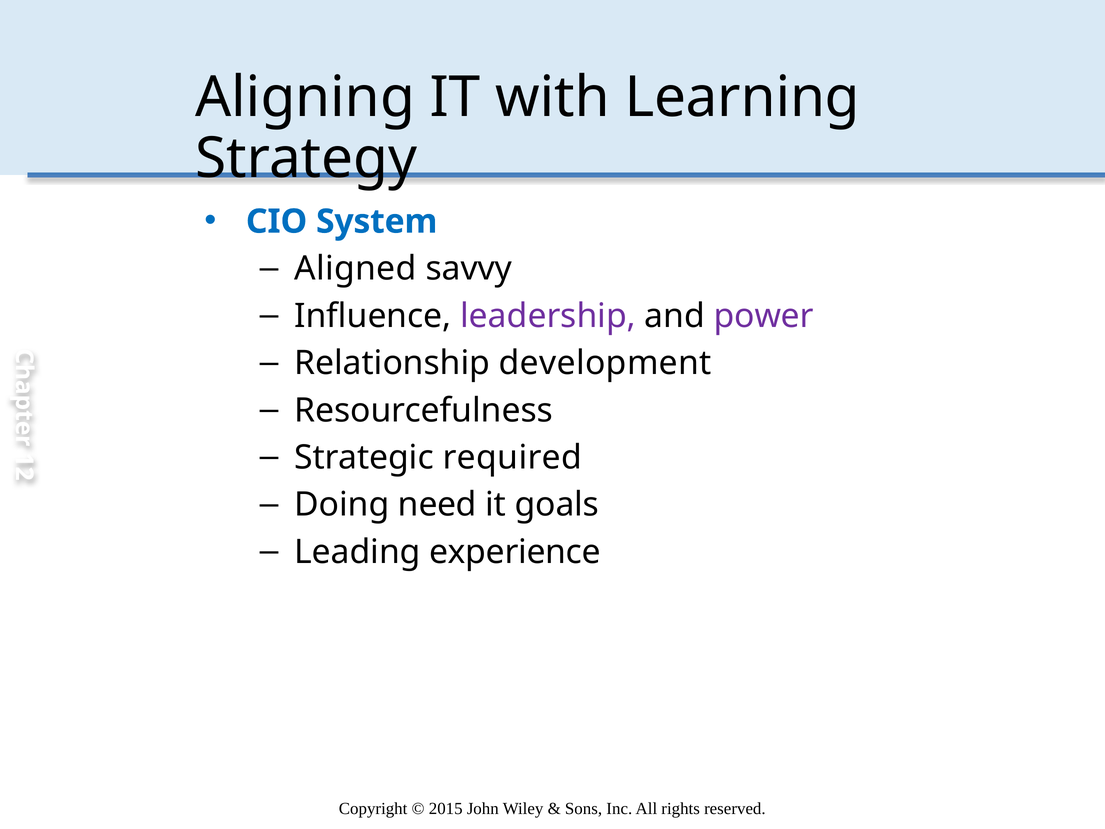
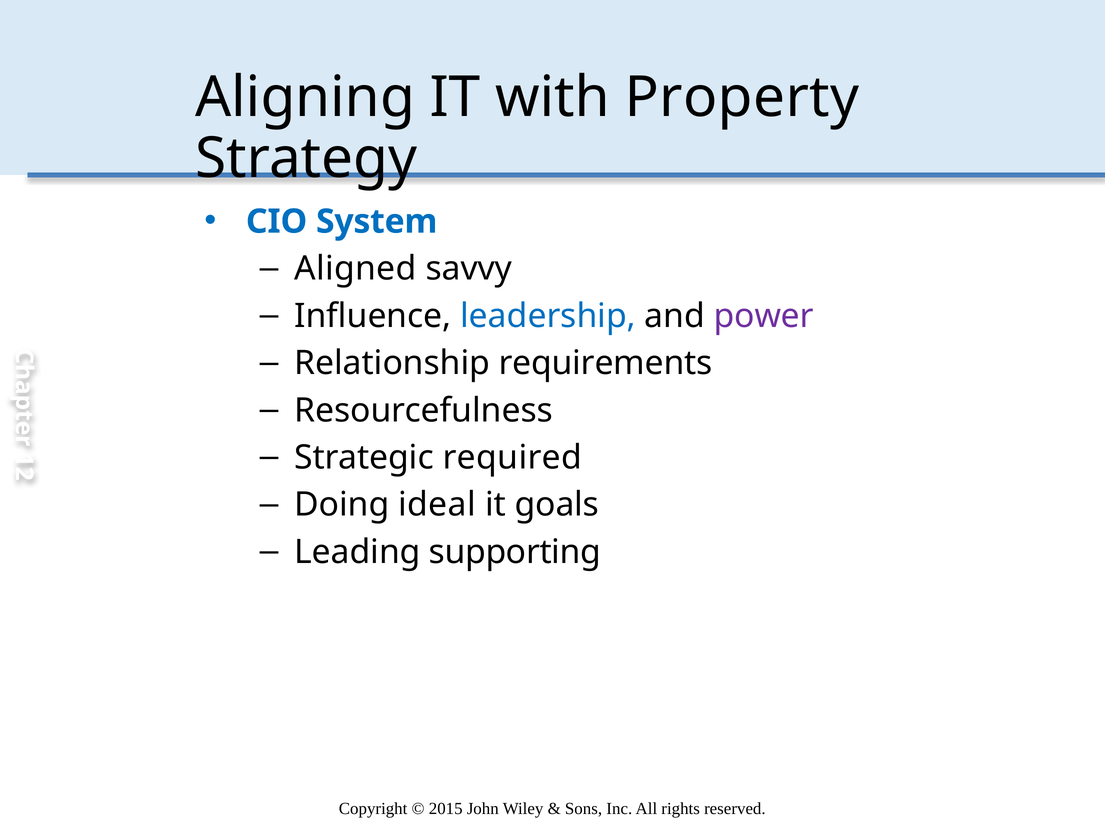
Learning: Learning -> Property (742, 97)
leadership colour: purple -> blue (548, 316)
development: development -> requirements (606, 363)
need: need -> ideal (437, 505)
experience: experience -> supporting (515, 552)
